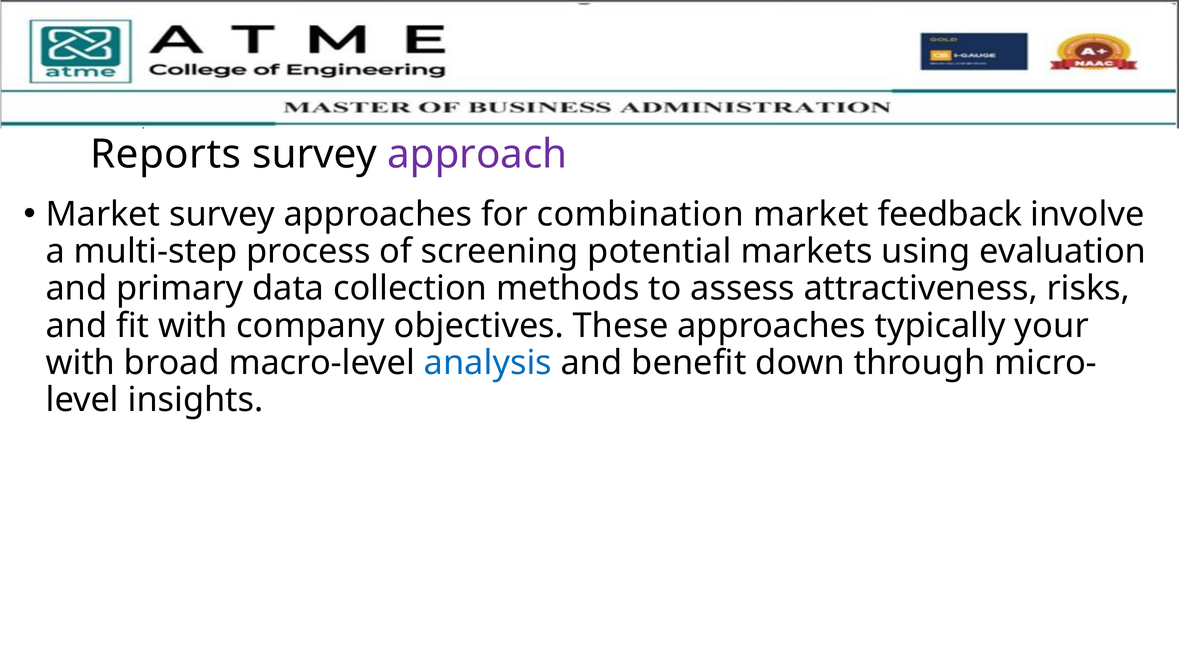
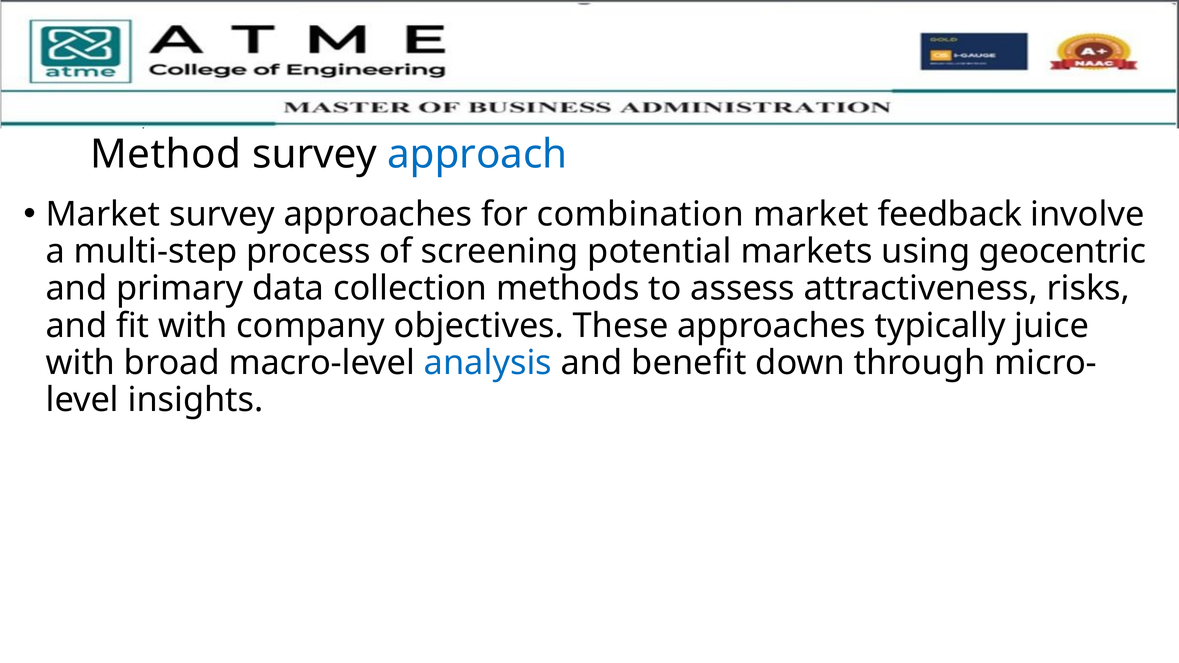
Reports: Reports -> Method (166, 155)
approach colour: purple -> blue (477, 155)
evaluation: evaluation -> geocentric (1063, 252)
your: your -> juice (1052, 326)
